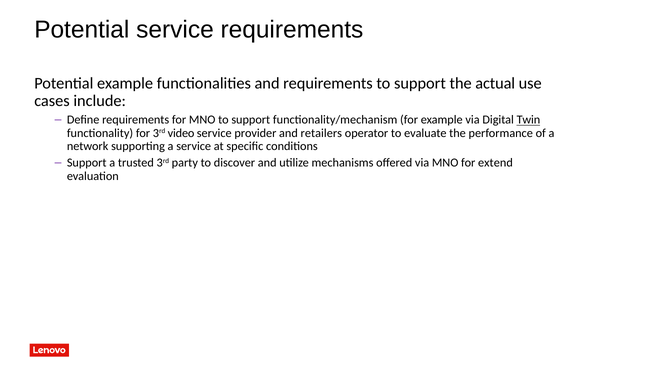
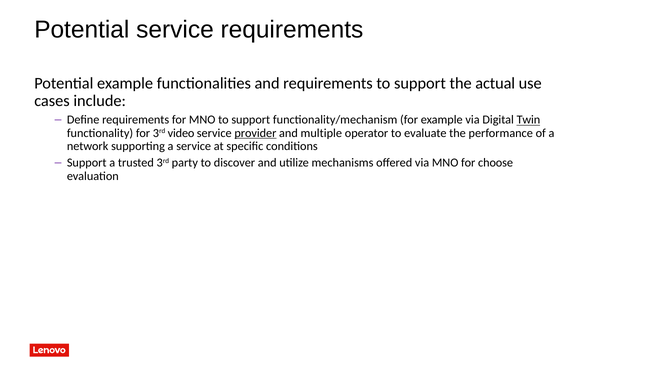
provider underline: none -> present (255, 133)
retailers: retailers -> multiple (321, 133)
extend: extend -> choose (496, 163)
